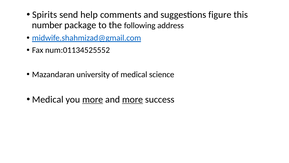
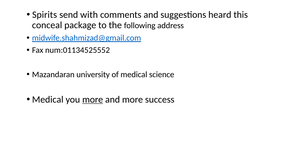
help: help -> with (89, 15)
figure: figure -> heard (220, 15)
number: number -> conceal (47, 25)
more underline: present -> none (133, 99)
